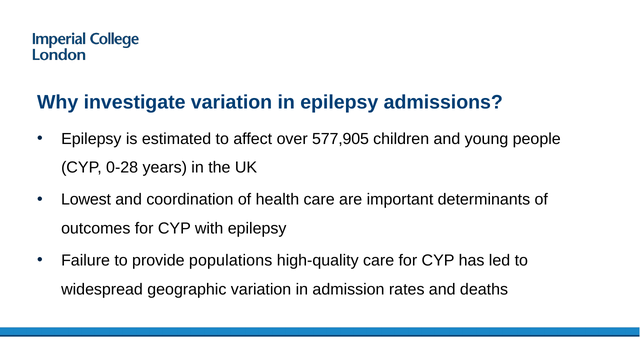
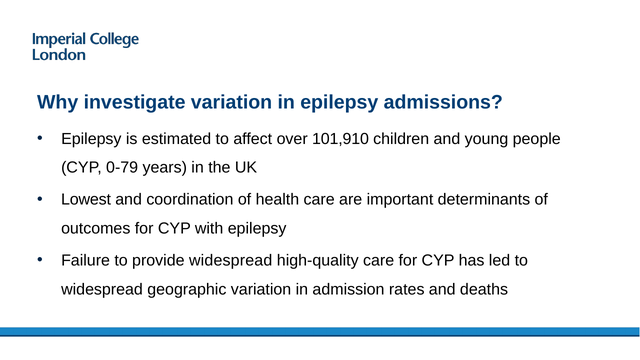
577,905: 577,905 -> 101,910 (341, 139)
0-28: 0-28 -> 0-79 (122, 168)
provide populations: populations -> widespread (231, 260)
